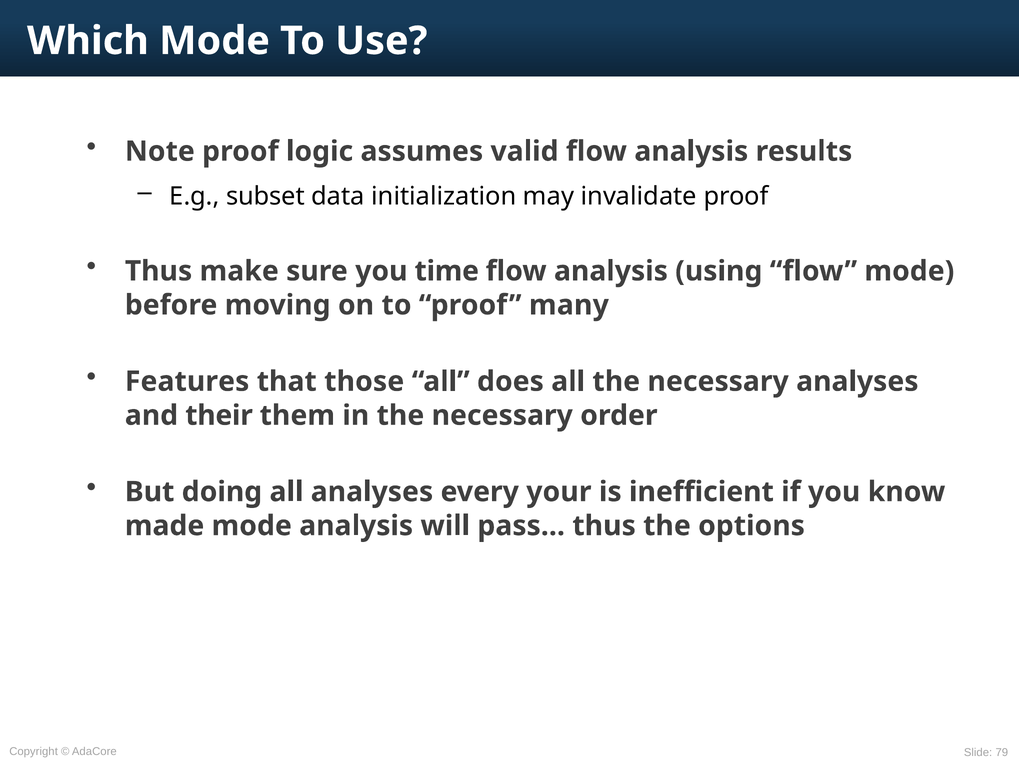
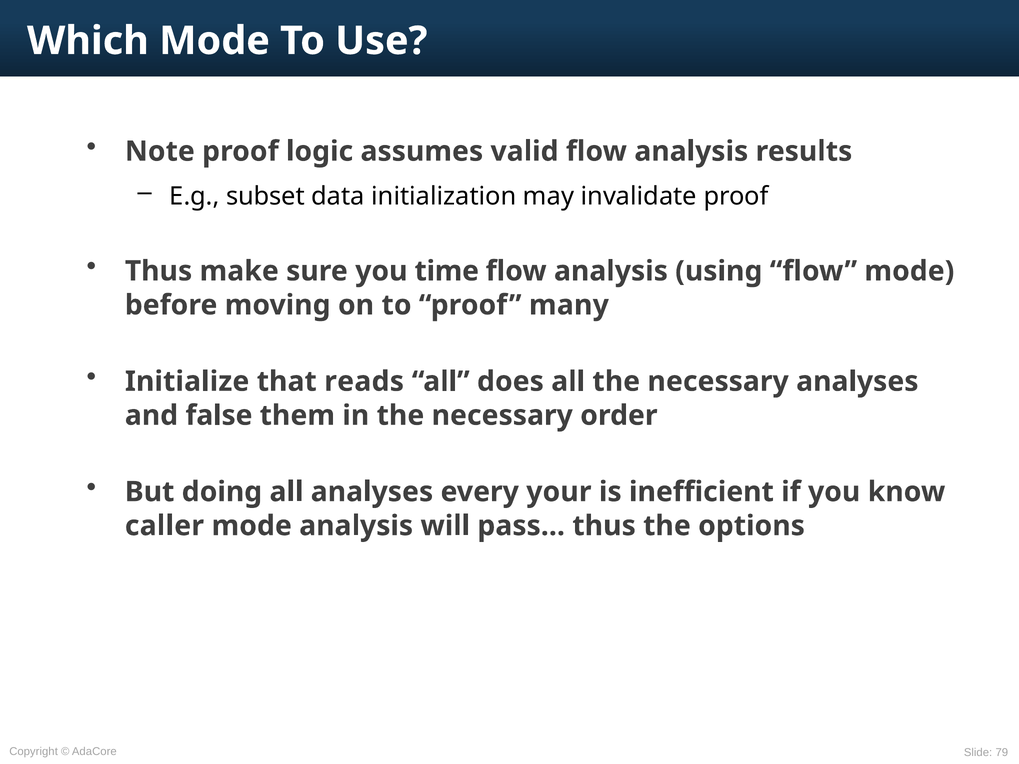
Features: Features -> Initialize (187, 382)
those: those -> reads (364, 382)
their: their -> false (219, 416)
made: made -> caller (164, 526)
